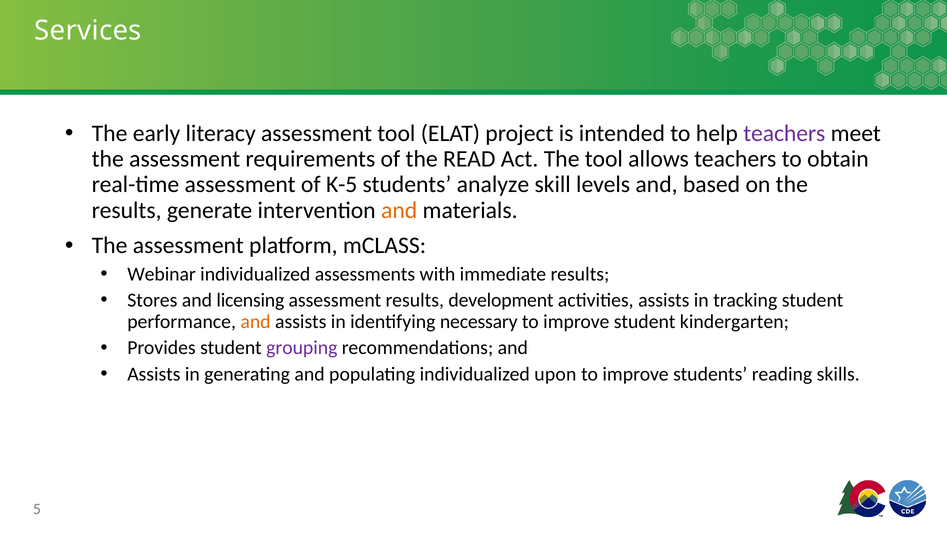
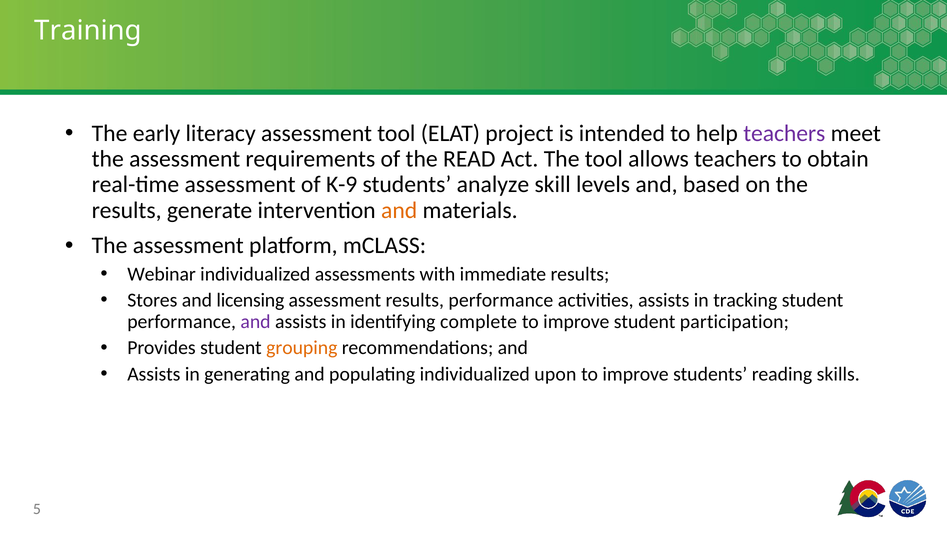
Services: Services -> Training (88, 31)
K-5: K-5 -> K-9 (342, 185)
results development: development -> performance (501, 300)
and colour: orange -> purple (256, 321)
necessary: necessary -> complete (479, 321)
kindergarten: kindergarten -> participation (734, 321)
grouping colour: purple -> orange (302, 348)
